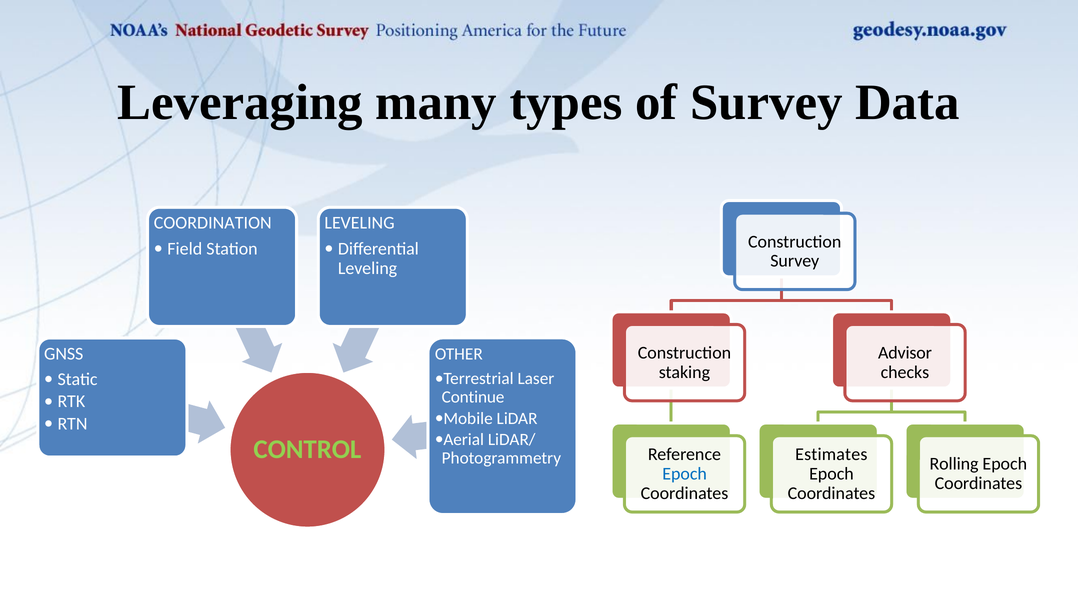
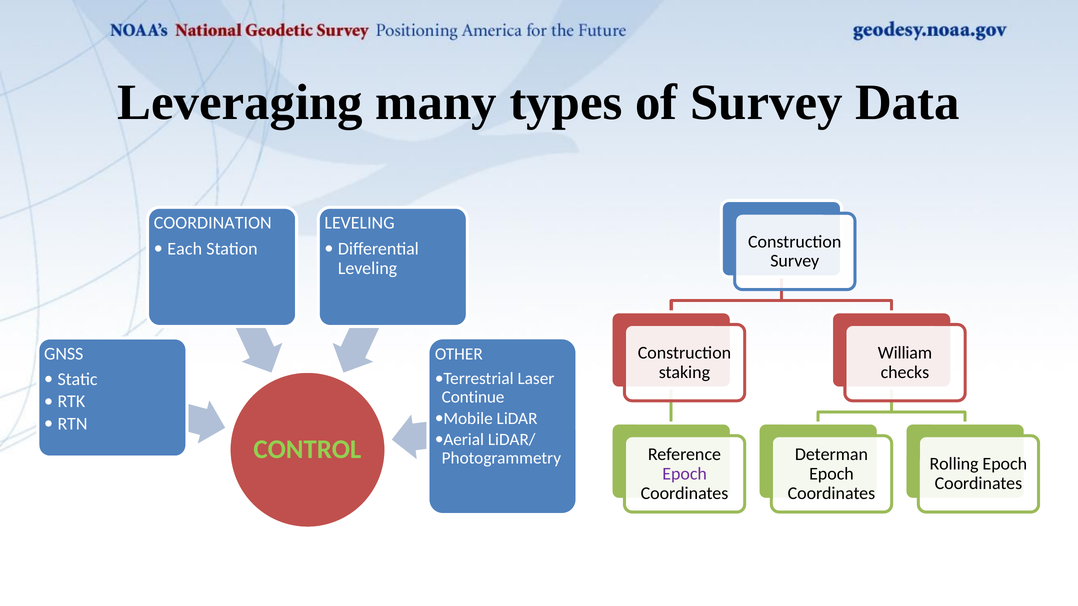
Field: Field -> Each (185, 249)
Advisor: Advisor -> William (905, 353)
Estimates: Estimates -> Determan (831, 455)
Epoch colour: blue -> purple (685, 474)
